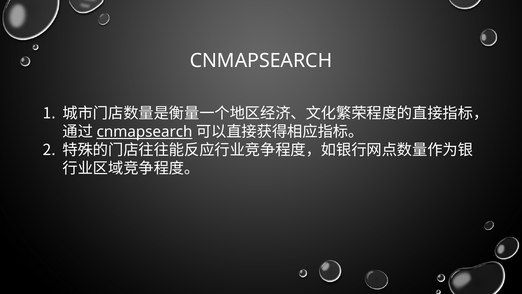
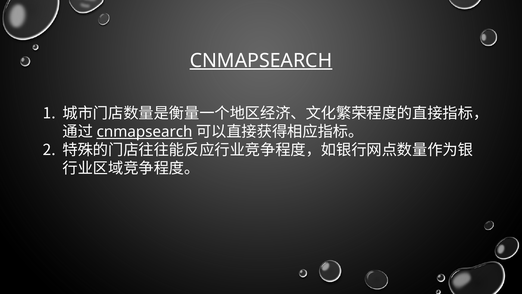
CNMAPSEARCH underline: none -> present (261, 61)
